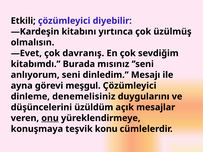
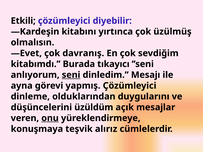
mısınız: mısınız -> tıkayıcı (113, 64)
seni underline: none -> present (71, 75)
meşgul: meşgul -> yapmış (83, 86)
denemelisiniz: denemelisiniz -> olduklarından (84, 97)
konu: konu -> alırız (106, 129)
